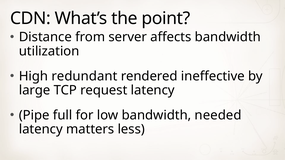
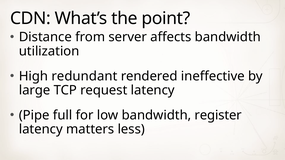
needed: needed -> register (218, 115)
